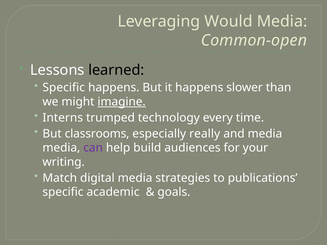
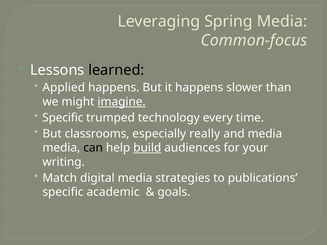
Would: Would -> Spring (229, 21)
Common-open: Common-open -> Common-focus (254, 40)
Specific: Specific -> Applied (64, 88)
Interns: Interns -> Specific (63, 118)
can colour: purple -> black (93, 148)
build underline: none -> present (147, 148)
